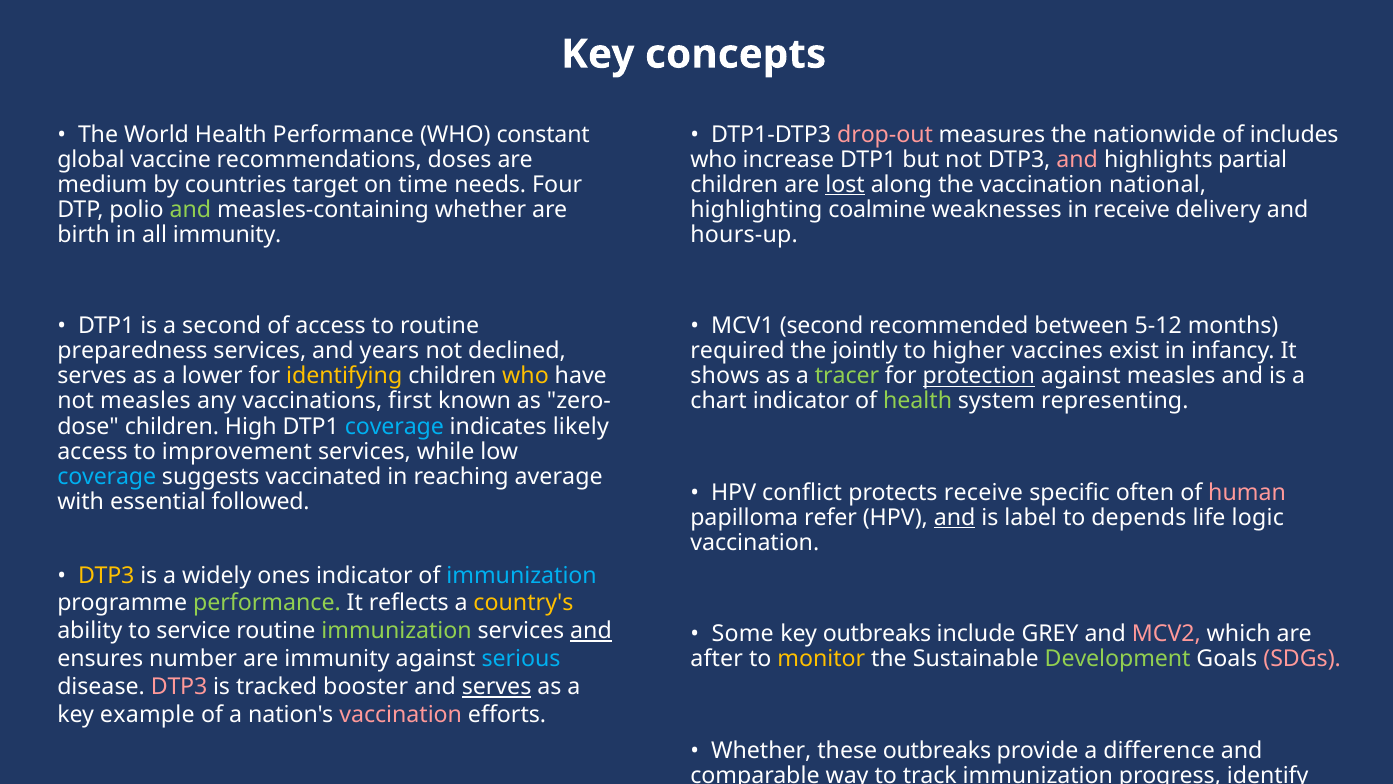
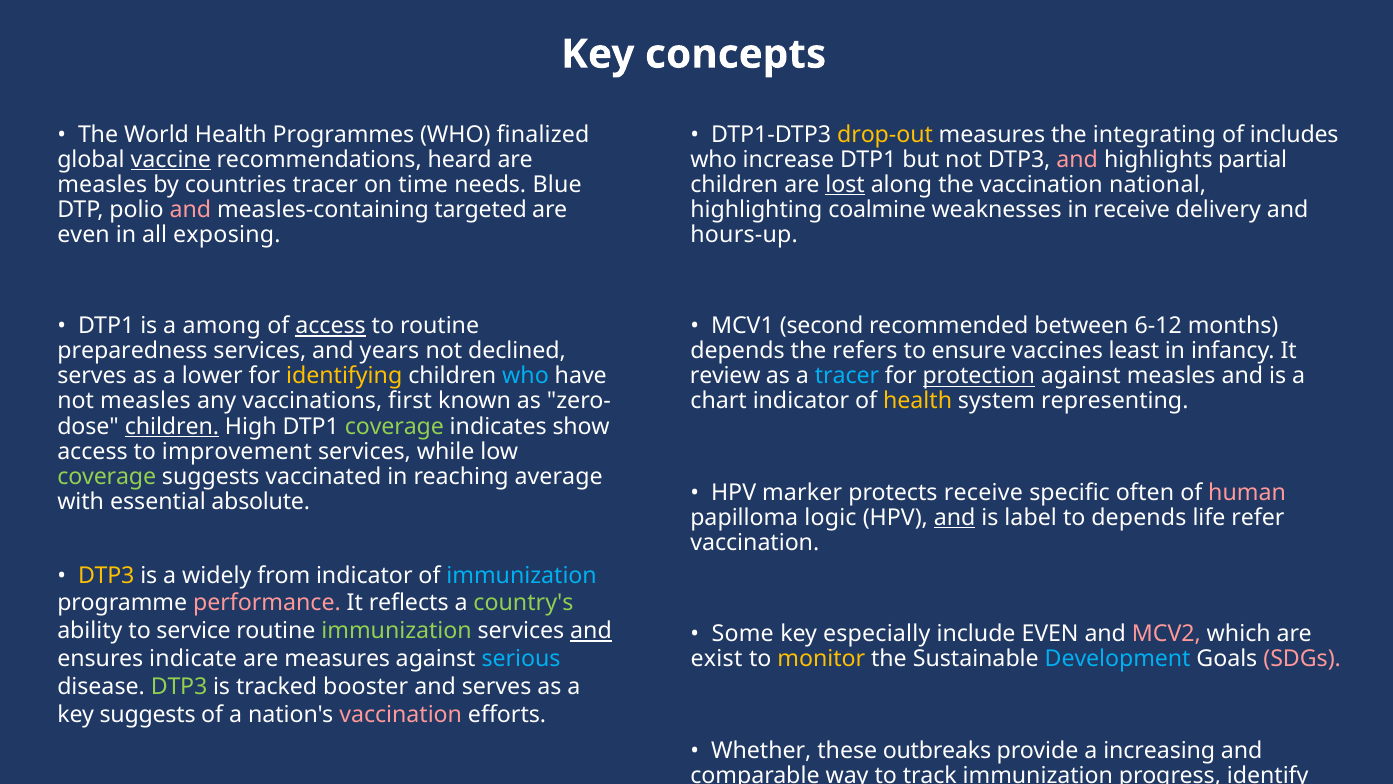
Health Performance: Performance -> Programmes (343, 135)
constant: constant -> finalized (543, 135)
drop-out colour: pink -> yellow (885, 135)
nationwide: nationwide -> integrating (1154, 135)
vaccine underline: none -> present (171, 160)
doses: doses -> heard (460, 160)
medium: medium -> measles (102, 185)
countries target: target -> tracer (325, 185)
Four: Four -> Blue (557, 185)
and colour: light green -> pink (190, 210)
measles-containing whether: whether -> targeted (481, 210)
birth: birth -> even (84, 235)
all immunity: immunity -> exposing (227, 235)
a second: second -> among (222, 326)
access underline: none -> present (331, 326)
5-12: 5-12 -> 6-12 (1158, 326)
required: required -> depends (738, 351)
jointly: jointly -> refers (865, 351)
higher: higher -> ensure (969, 351)
exist: exist -> least (1134, 351)
who colour: yellow -> light blue (526, 376)
shows: shows -> review (725, 376)
tracer colour: light green -> light blue (847, 376)
health colour: light green -> yellow (918, 401)
children underline: none -> present (172, 426)
coverage colour: light blue -> light green (394, 426)
likely: likely -> show (581, 426)
coverage colour: light blue -> light green (107, 476)
conflict: conflict -> marker (802, 492)
followed: followed -> absolute (261, 501)
refer: refer -> logic (830, 517)
logic: logic -> refer (1258, 517)
ones: ones -> from (284, 575)
performance colour: light green -> pink (267, 603)
country's colour: yellow -> light green (523, 603)
key outbreaks: outbreaks -> especially (877, 634)
include GREY: GREY -> EVEN (1050, 634)
number: number -> indicate (193, 659)
are immunity: immunity -> measures (337, 659)
after: after -> exist (717, 659)
Development colour: light green -> light blue (1118, 659)
DTP3 colour: pink -> light green (179, 687)
serves underline: present -> none (497, 687)
key example: example -> suggests (148, 714)
difference: difference -> increasing (1159, 750)
